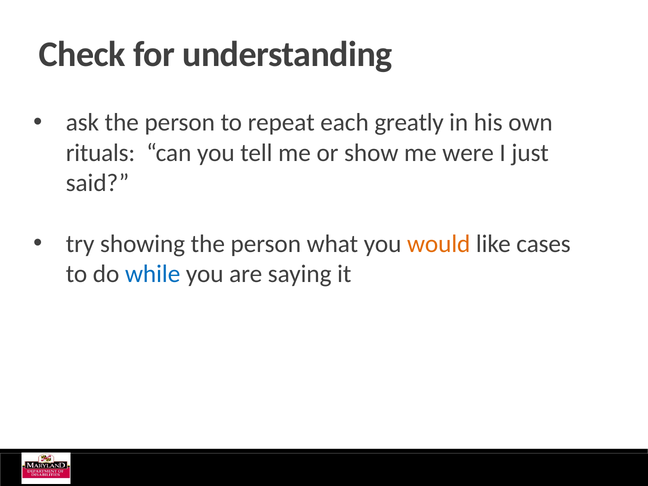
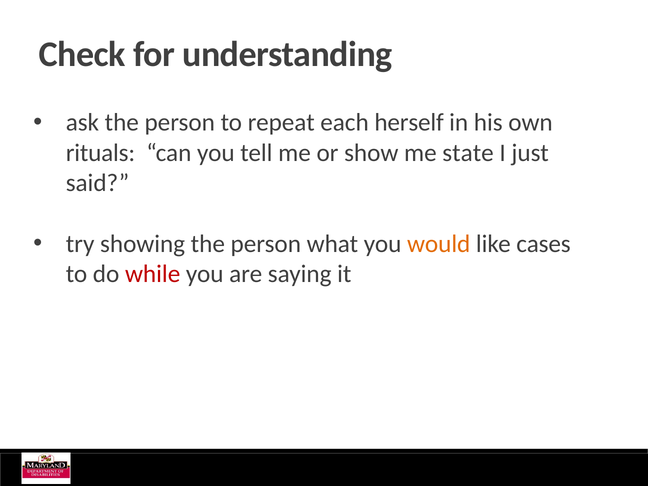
greatly: greatly -> herself (409, 123)
were: were -> state (468, 153)
while colour: blue -> red (153, 274)
